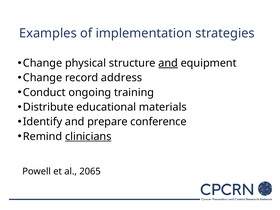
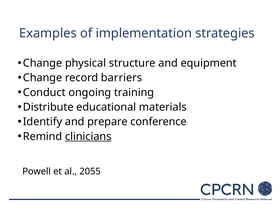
and underline: present -> none (168, 63)
address: address -> barriers (122, 78)
2065: 2065 -> 2055 (90, 171)
